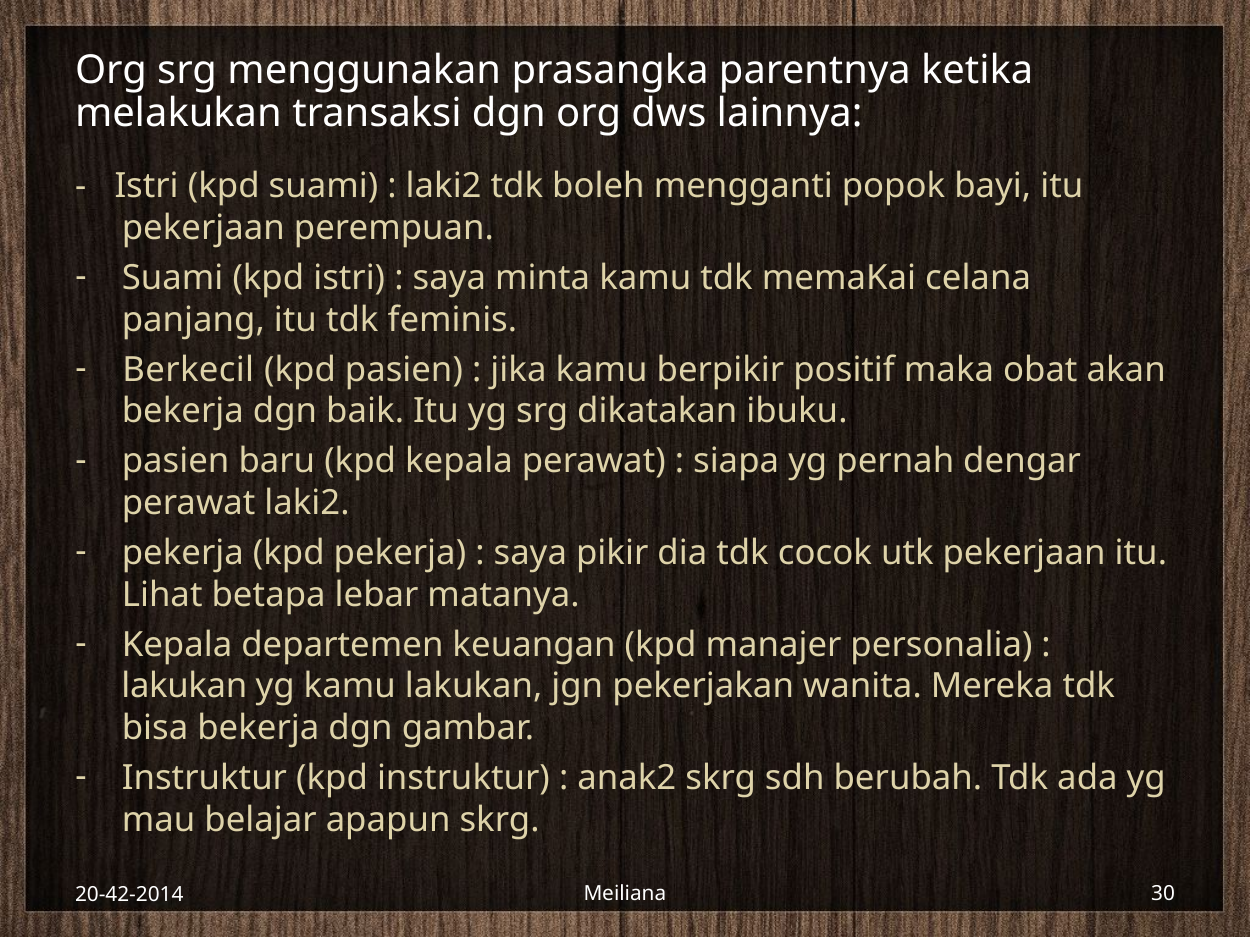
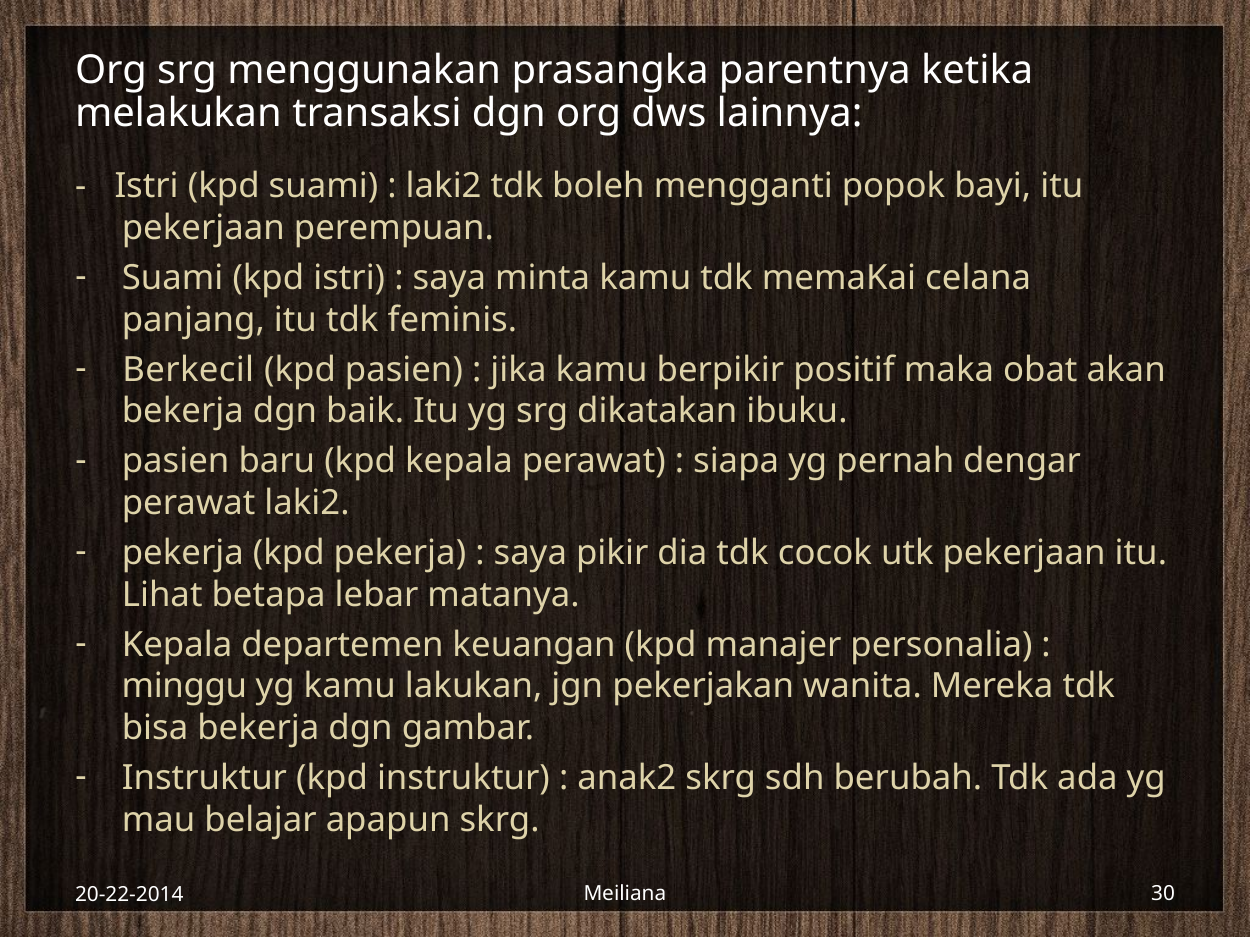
lakukan: lakukan -> minggu (184, 687)
20-42-2014: 20-42-2014 -> 20-22-2014 (129, 895)
